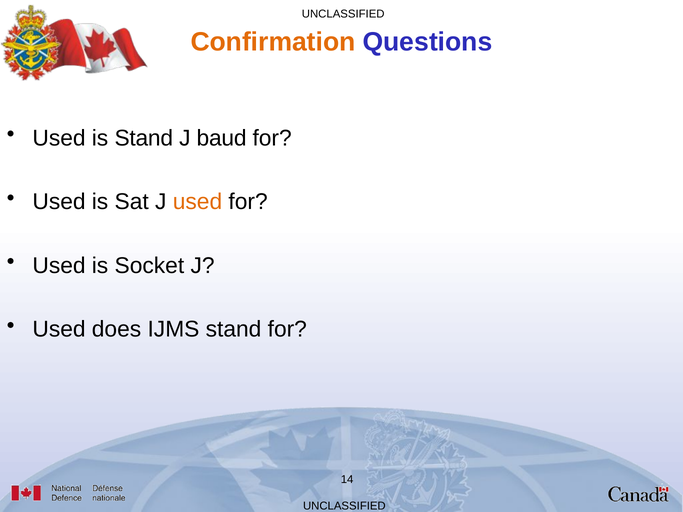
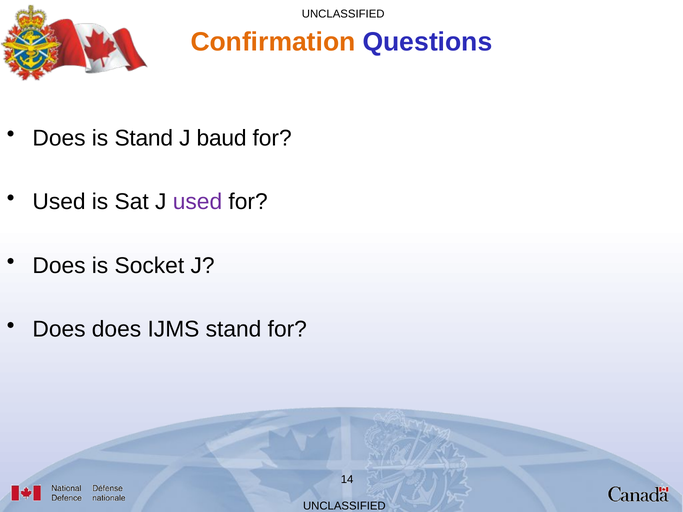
Used: Used -> Does (59, 138)
used colour: orange -> purple (197, 202)
Used: Used -> Does (59, 266)
Used: Used -> Does (59, 329)
